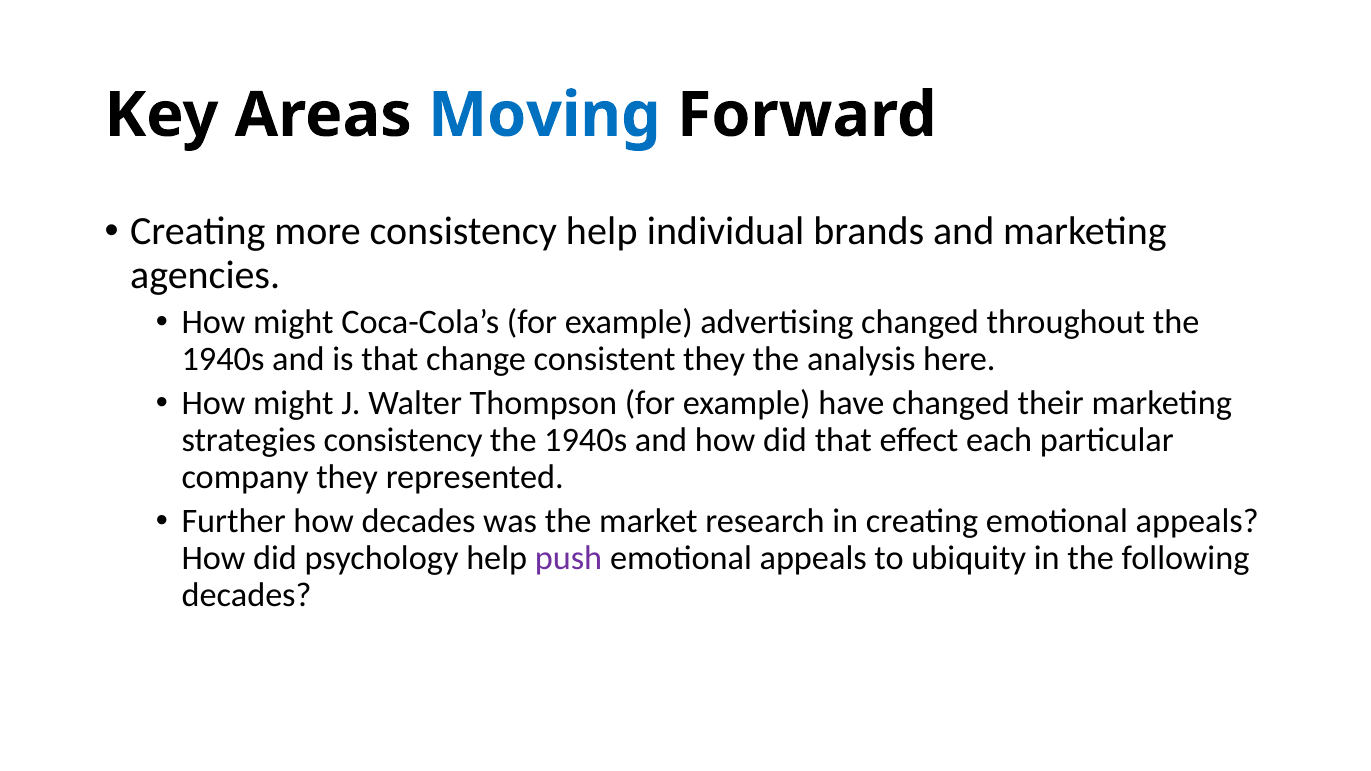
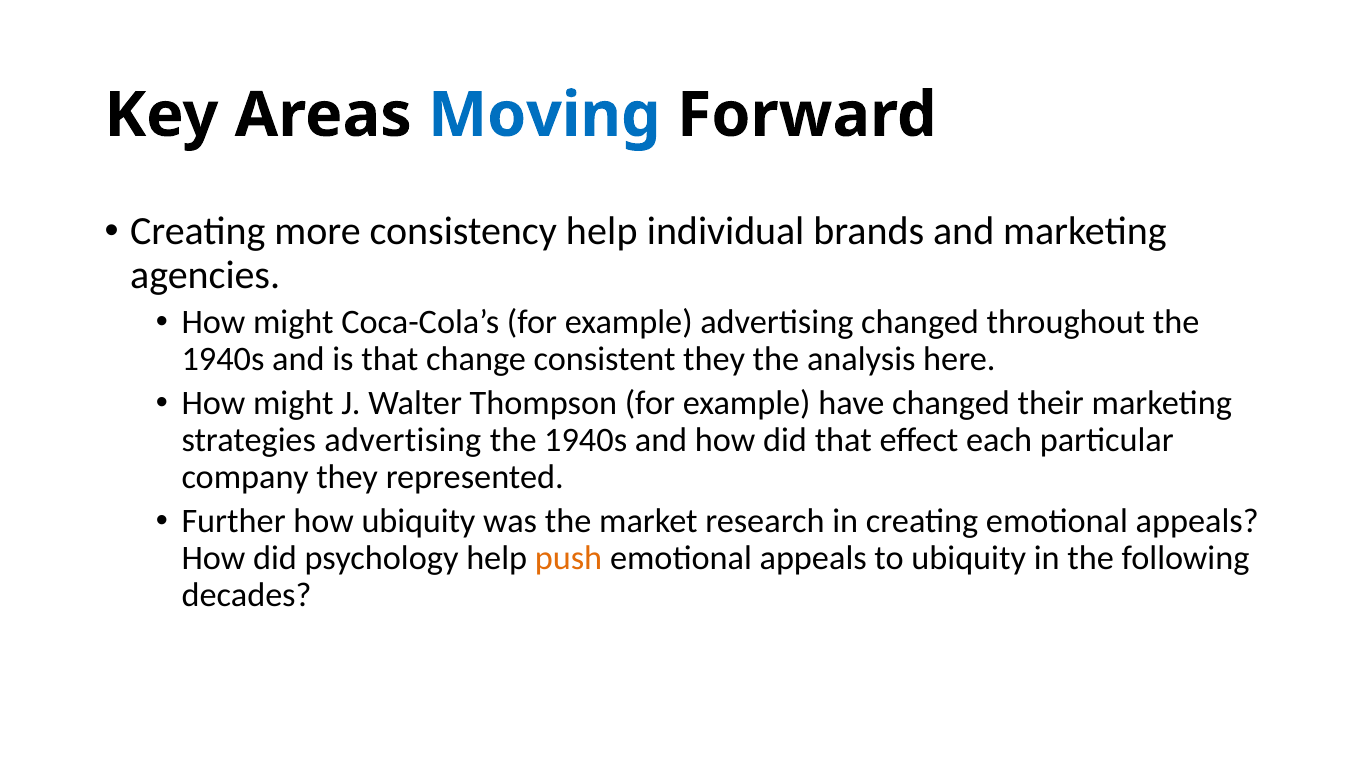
strategies consistency: consistency -> advertising (403, 440)
how decades: decades -> ubiquity (419, 522)
push colour: purple -> orange (569, 559)
